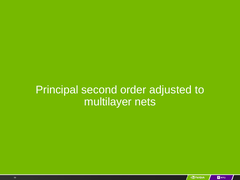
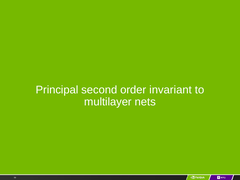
adjusted: adjusted -> invariant (171, 90)
